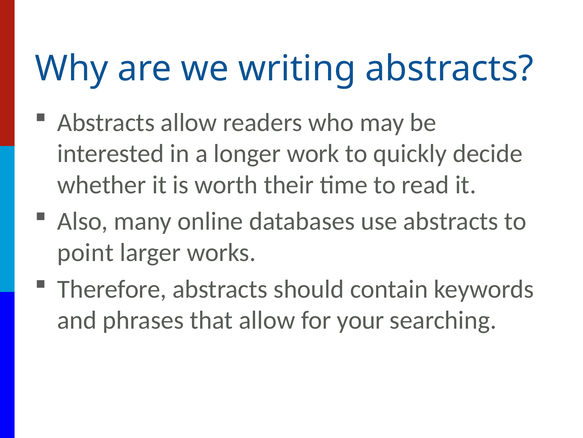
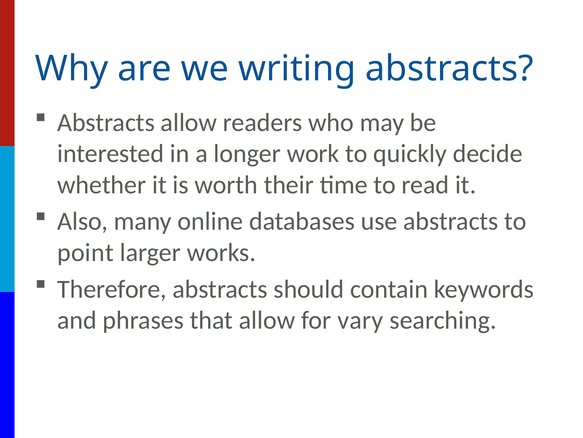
your: your -> vary (360, 320)
